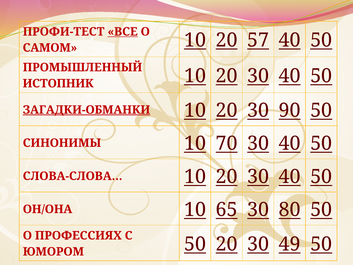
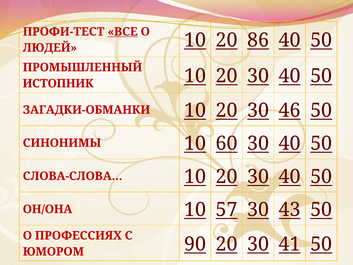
САМОМ: САМОМ -> ЛЮДЕЙ (50, 48)
57: 57 -> 86 (258, 40)
ЗАГАДКИ-ОБМАНКИ underline: present -> none (86, 110)
90: 90 -> 46 (290, 110)
70: 70 -> 60 (227, 143)
65: 65 -> 57 (227, 209)
80: 80 -> 43 (290, 209)
ЮМОРОМ 50: 50 -> 90 (195, 244)
49: 49 -> 41 (290, 244)
